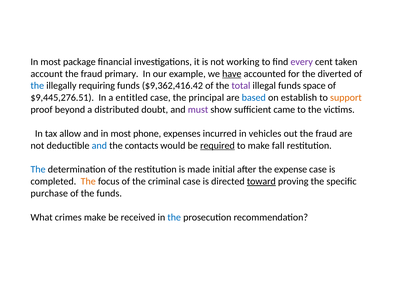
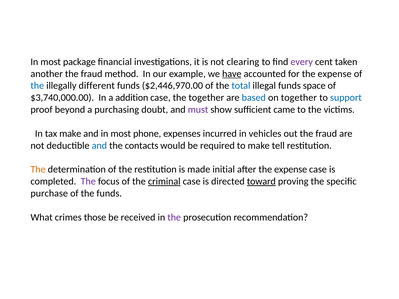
working: working -> clearing (243, 62)
account: account -> another (47, 74)
primary: primary -> method (122, 74)
for the diverted: diverted -> expense (335, 74)
requiring: requiring -> different (97, 86)
$9,362,416.42: $9,362,416.42 -> $2,446,970.00 (172, 86)
total colour: purple -> blue (241, 86)
$9,445,276.51: $9,445,276.51 -> $3,740,000.00 (62, 98)
entitled: entitled -> addition (132, 98)
the principal: principal -> together (206, 98)
on establish: establish -> together (299, 98)
support colour: orange -> blue (346, 98)
distributed: distributed -> purchasing (117, 110)
tax allow: allow -> make (70, 134)
required underline: present -> none (217, 146)
fall: fall -> tell (278, 146)
The colour: blue -> orange (38, 170)
The colour: orange -> purple (88, 182)
criminal underline: none -> present (164, 182)
crimes make: make -> those (95, 217)
the colour: blue -> purple (174, 217)
